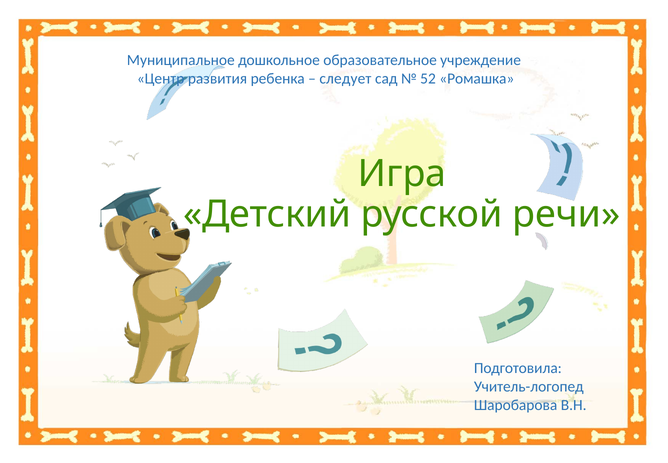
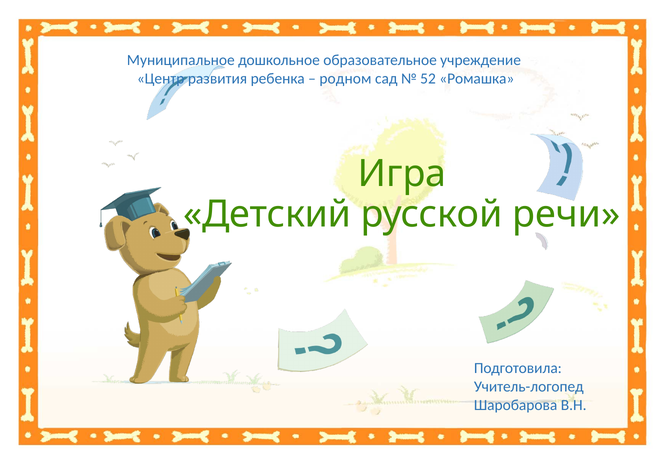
следует: следует -> родном (345, 79)
